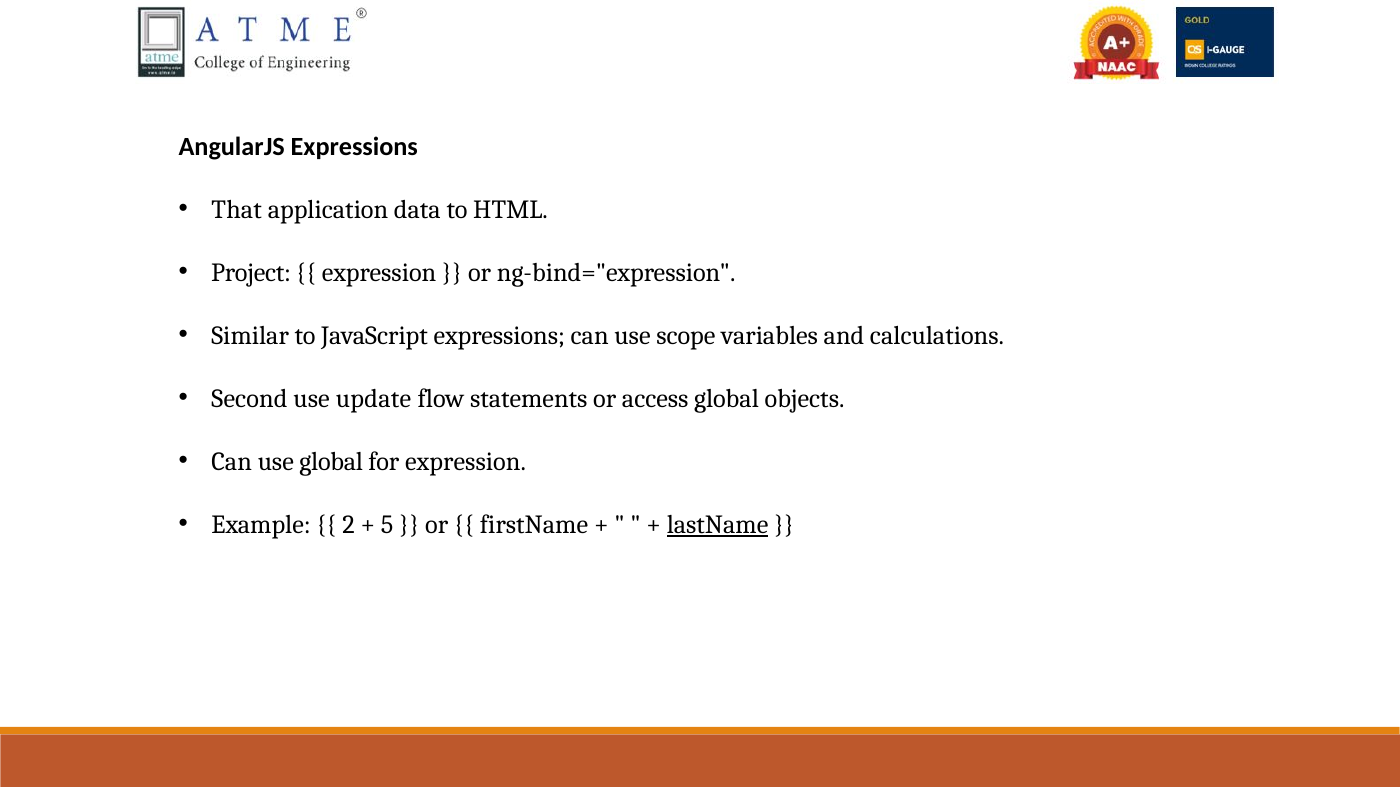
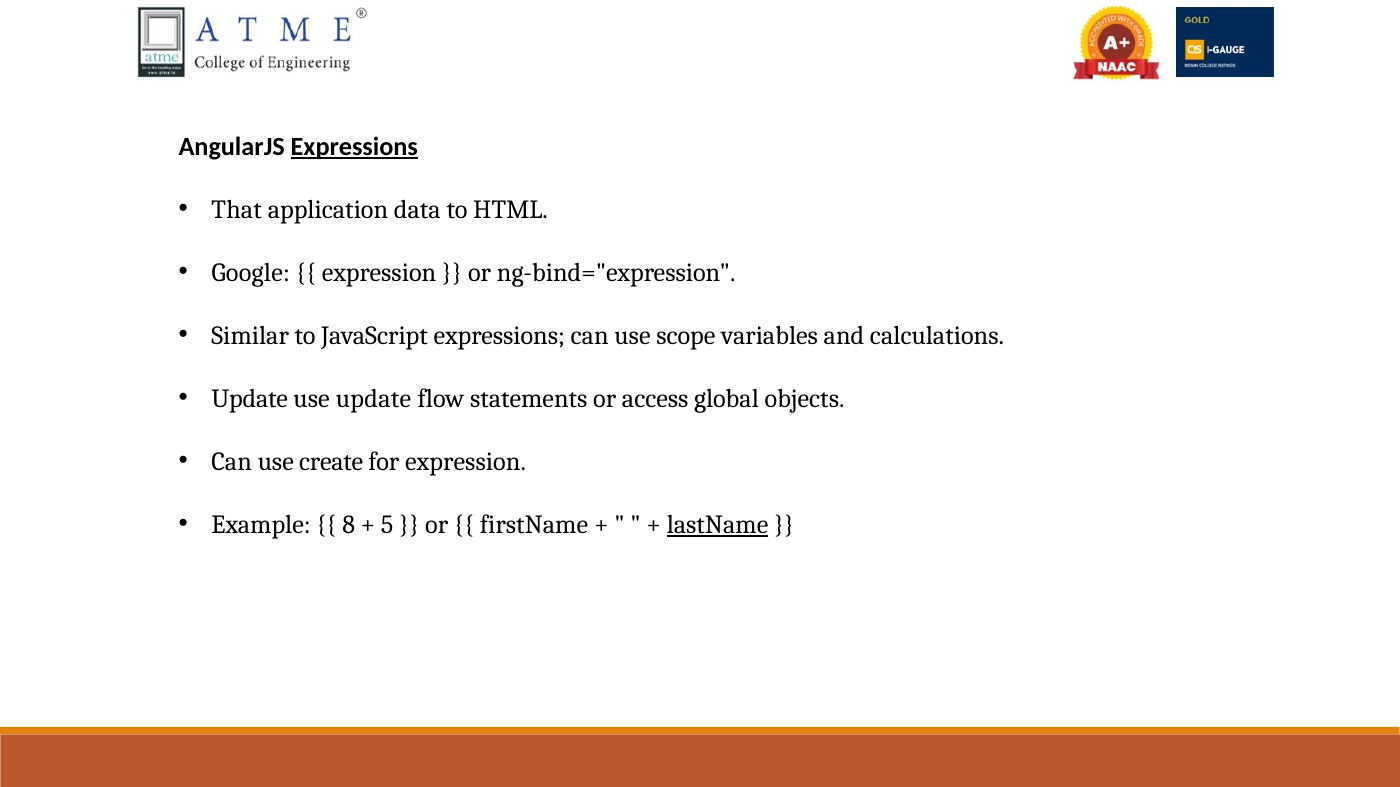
Expressions underline: none -> present (354, 147)
Project: Project -> Google (251, 273)
Second: Second -> Update (250, 399)
use global: global -> create (331, 462)
2: 2 -> 8 (349, 525)
